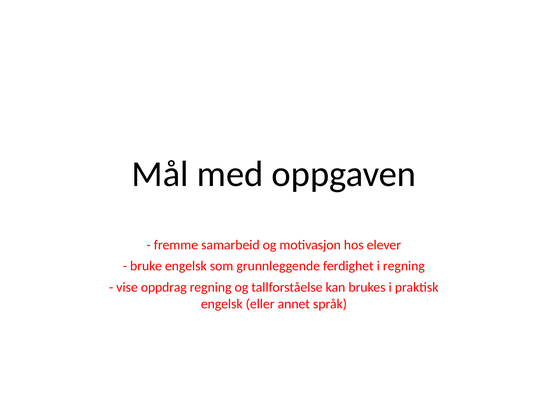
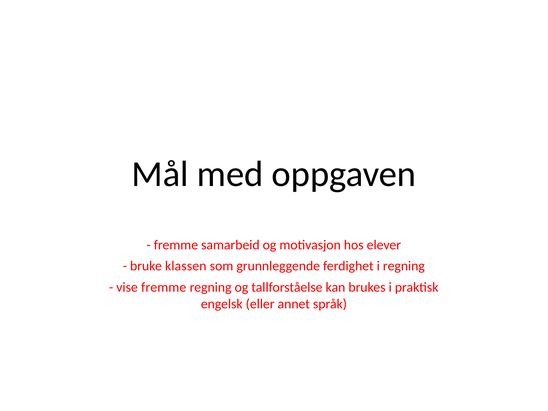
bruke engelsk: engelsk -> klassen (186, 266)
vise oppdrag: oppdrag -> fremme (164, 287)
